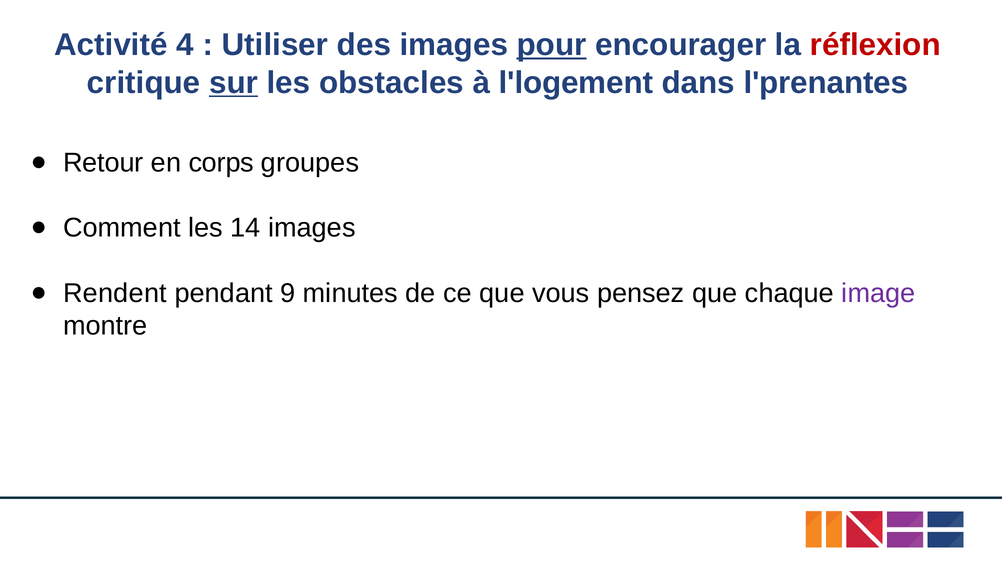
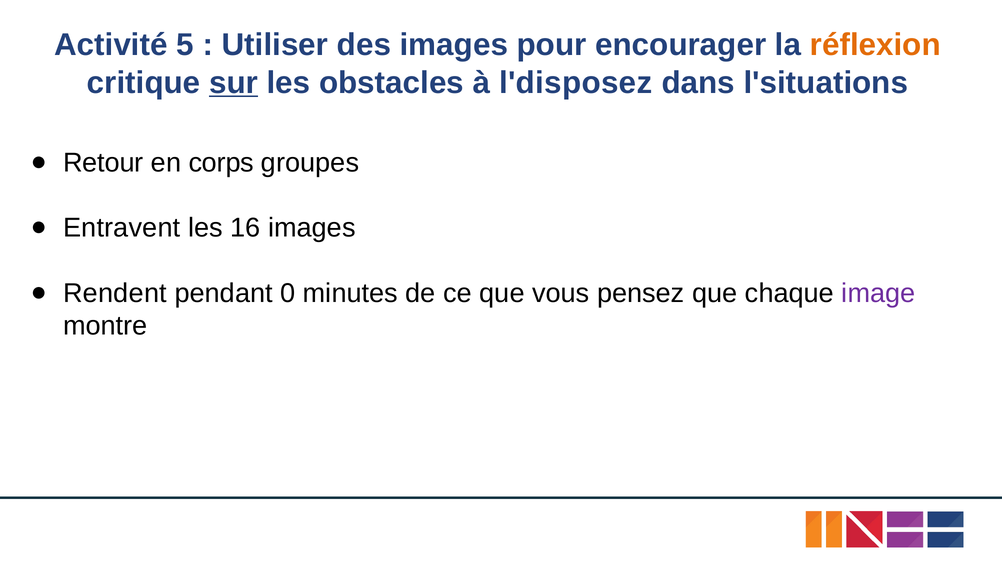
4: 4 -> 5 (185, 45)
pour underline: present -> none (552, 45)
réflexion colour: red -> orange (875, 45)
l'logement: l'logement -> l'disposez (576, 83)
l'prenantes: l'prenantes -> l'situations (826, 83)
Comment: Comment -> Entravent (122, 228)
14: 14 -> 16 (245, 228)
9: 9 -> 0 (288, 293)
